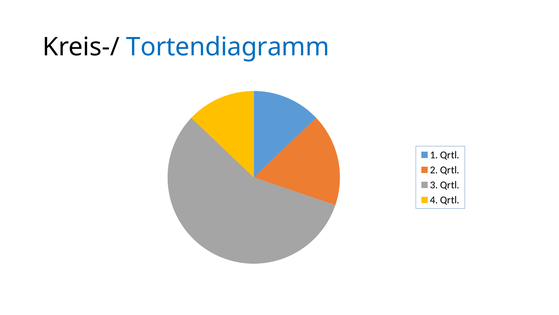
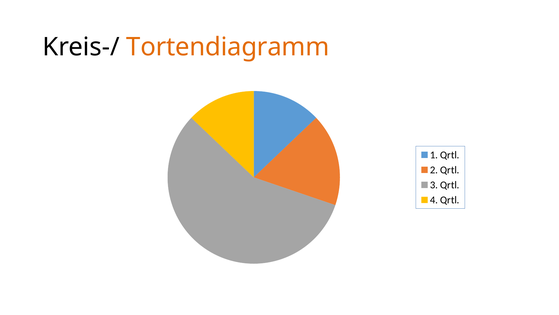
Tortendiagramm colour: blue -> orange (228, 47)
